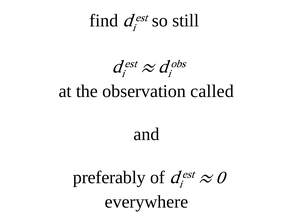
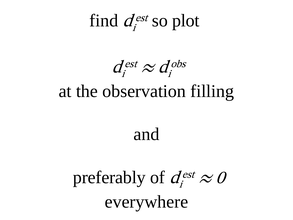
still: still -> plot (186, 21)
called: called -> filling (212, 91)
